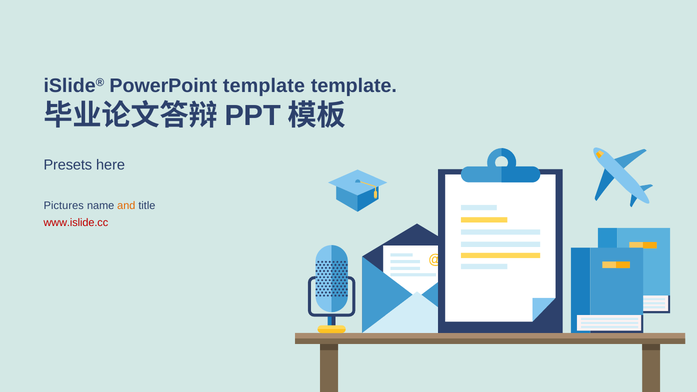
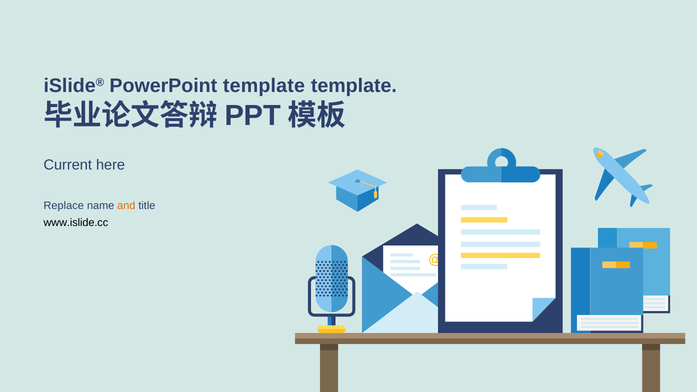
Presets: Presets -> Current (68, 165)
Pictures: Pictures -> Replace (64, 206)
www.islide.cc colour: red -> black (76, 223)
